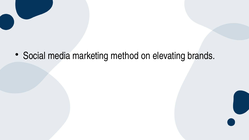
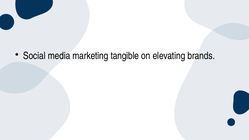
method: method -> tangible (125, 56)
